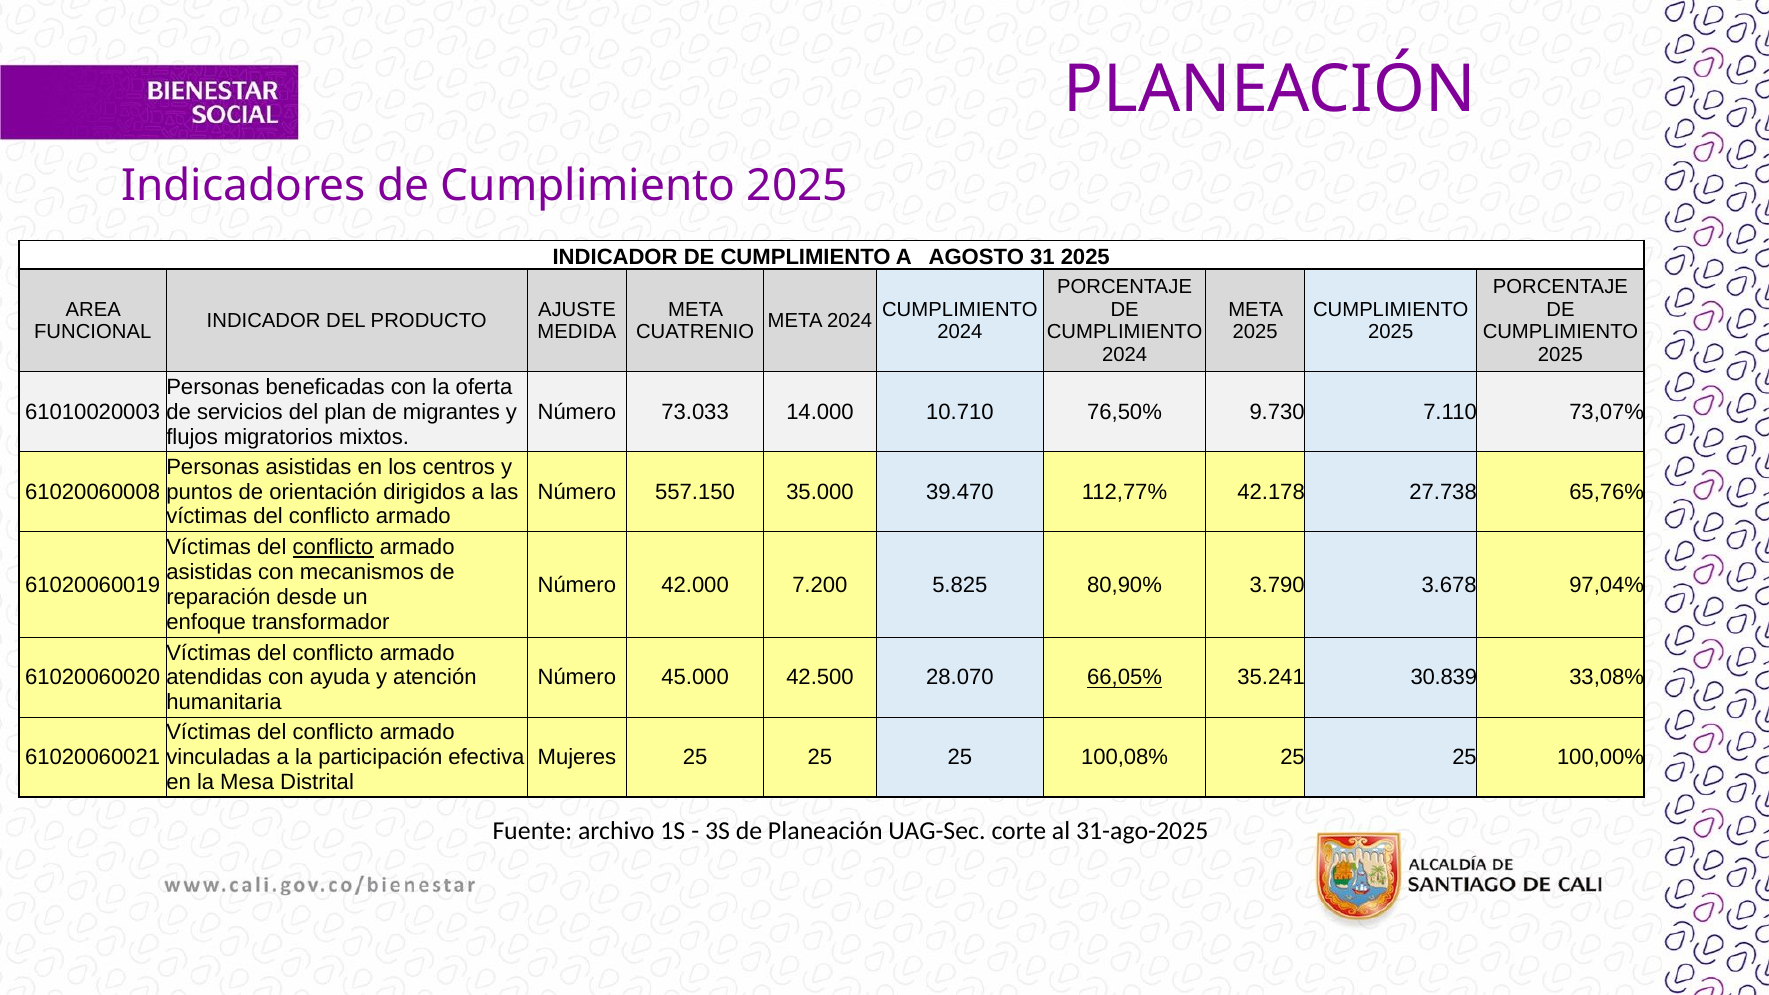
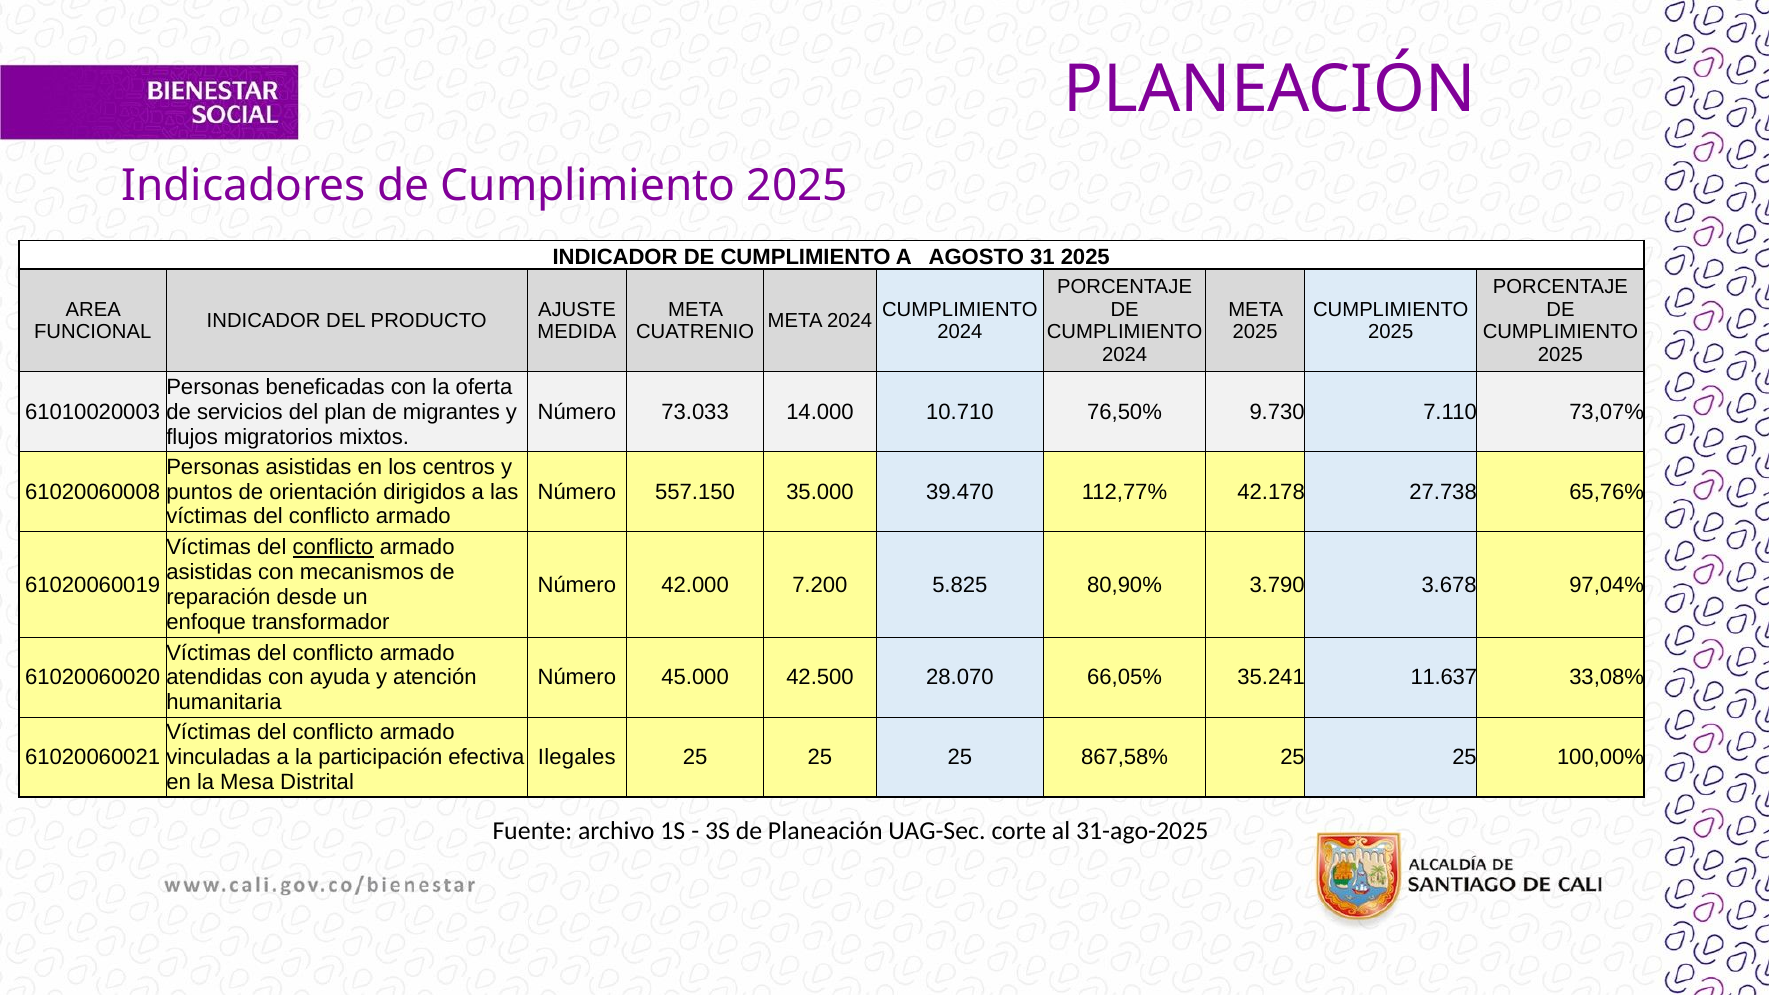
66,05% underline: present -> none (1125, 678)
30.839: 30.839 -> 11.637 (1444, 678)
Mujeres: Mujeres -> Ilegales (577, 757)
100,08%: 100,08% -> 867,58% (1125, 757)
